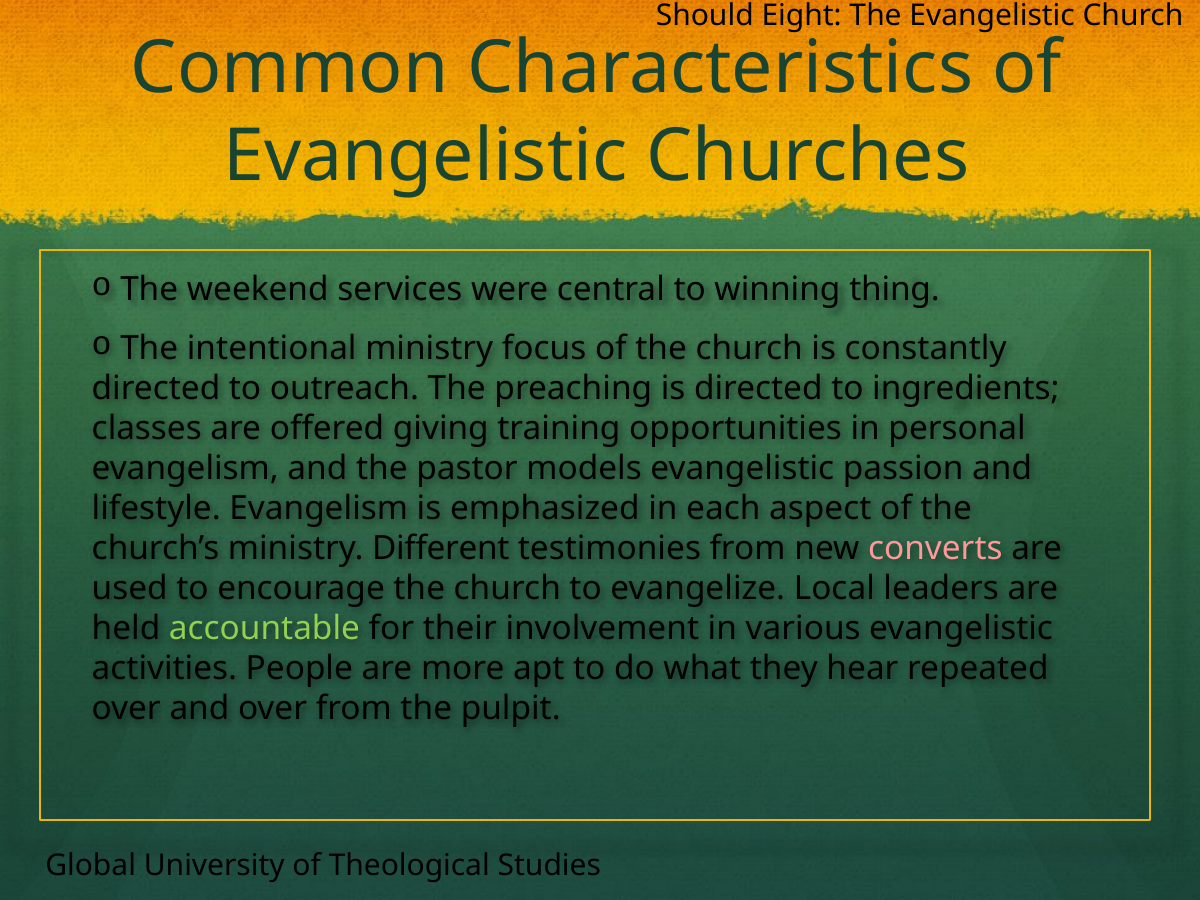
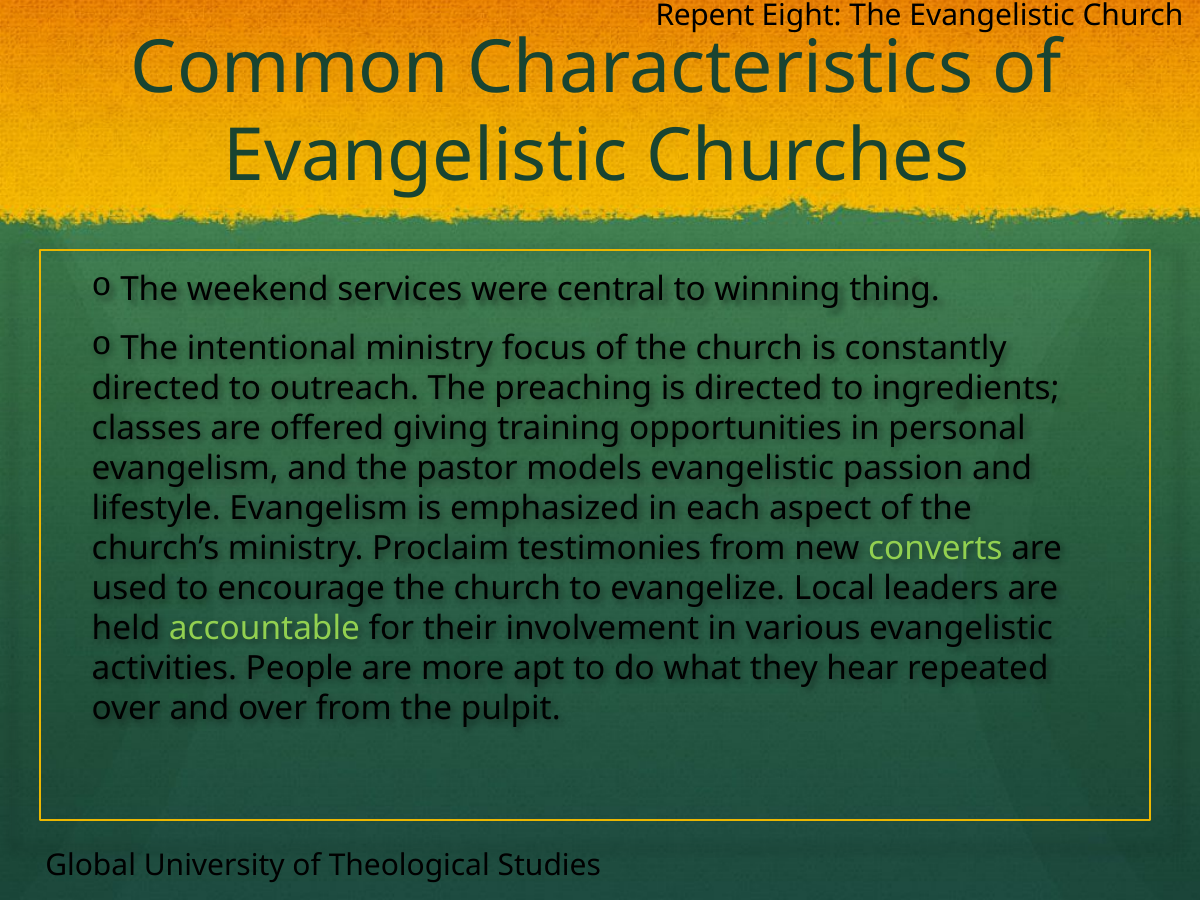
Should: Should -> Repent (705, 16)
Different: Different -> Proclaim (441, 548)
converts colour: pink -> light green (935, 548)
